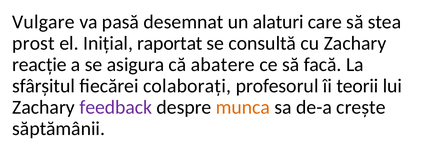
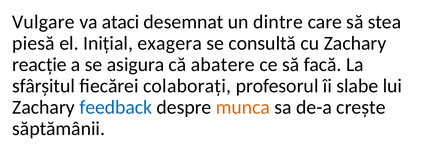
pasă: pasă -> ataci (121, 22)
alaturi: alaturi -> dintre (278, 22)
prost: prost -> piesă (33, 43)
raportat: raportat -> exagera (170, 43)
teorii: teorii -> slabe (357, 86)
feedback colour: purple -> blue (116, 107)
